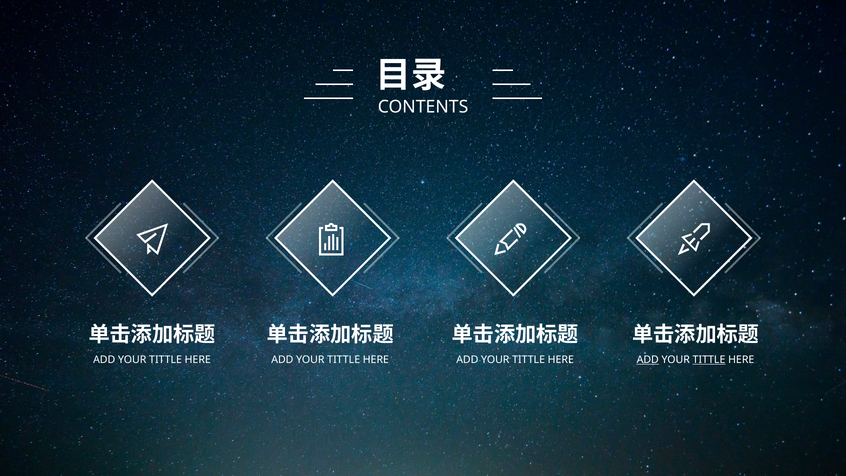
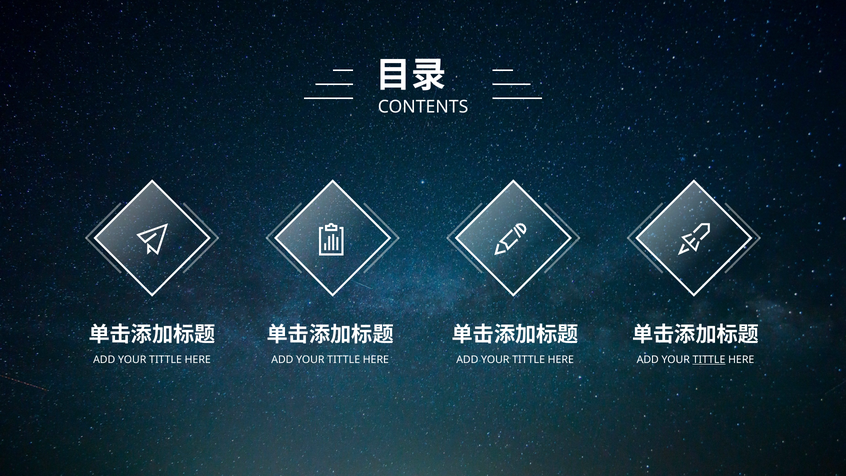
ADD underline: present -> none (648, 360)
